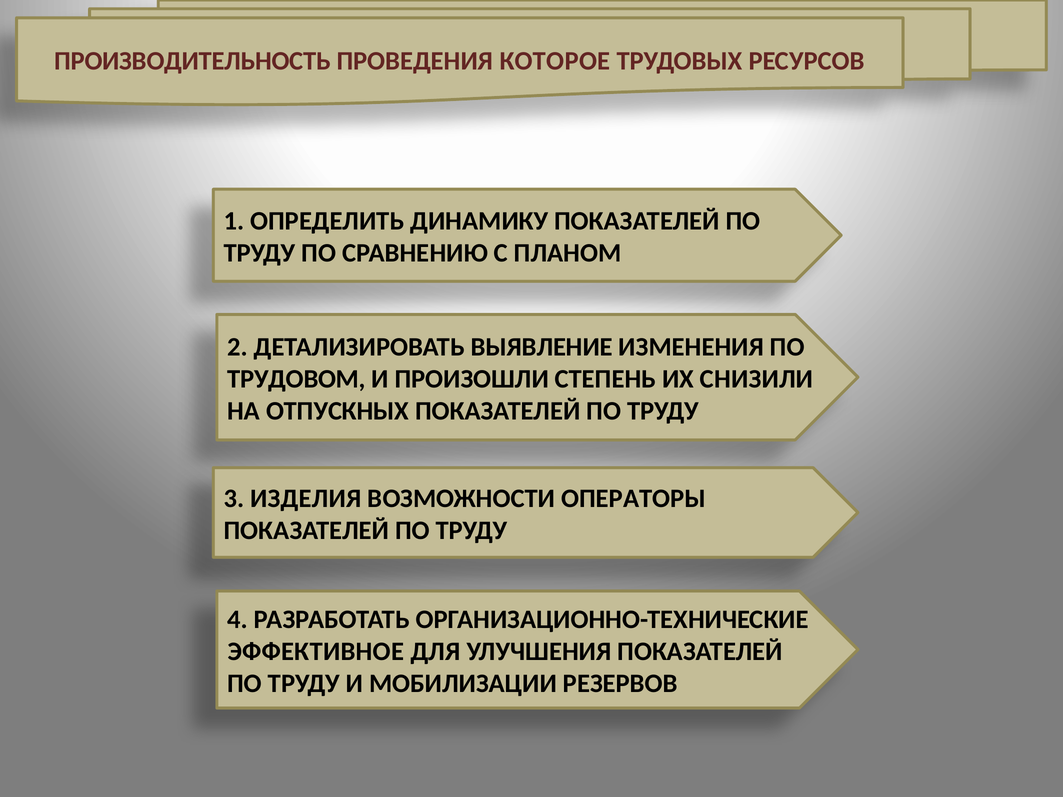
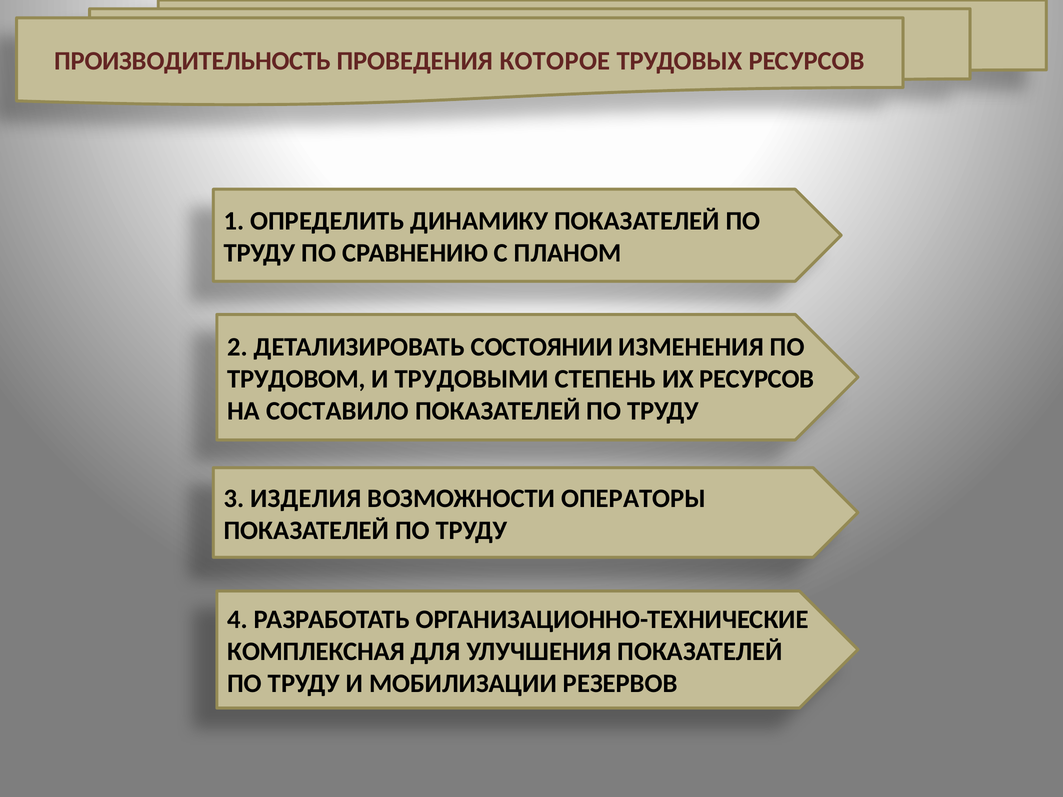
ВЫЯВЛЕНИЕ: ВЫЯВЛЕНИЕ -> СОСТОЯНИИ (542, 347)
ПРОИЗОШЛИ: ПРОИЗОШЛИ -> ТРУДОВЫМИ (472, 379)
ИХ СНИЗИЛИ: СНИЗИЛИ -> РЕСУРСОВ (757, 379)
ОТПУСКНЫХ: ОТПУСКНЫХ -> СОСТАВИЛО (337, 411)
ЭФФЕКТИВНОЕ: ЭФФЕКТИВНОЕ -> КОМПЛЕКСНАЯ (316, 652)
